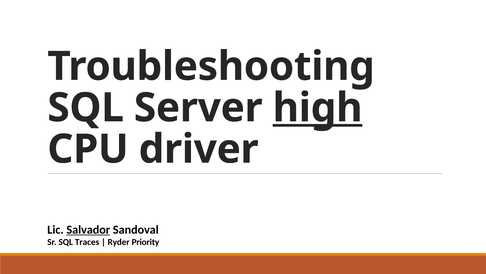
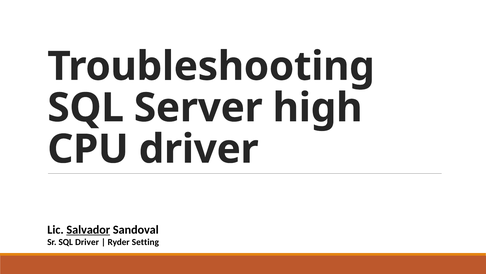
high underline: present -> none (318, 108)
SQL Traces: Traces -> Driver (87, 242)
Priority: Priority -> Setting (145, 242)
